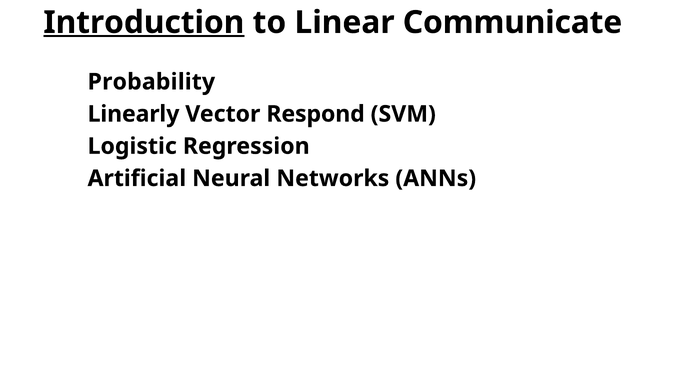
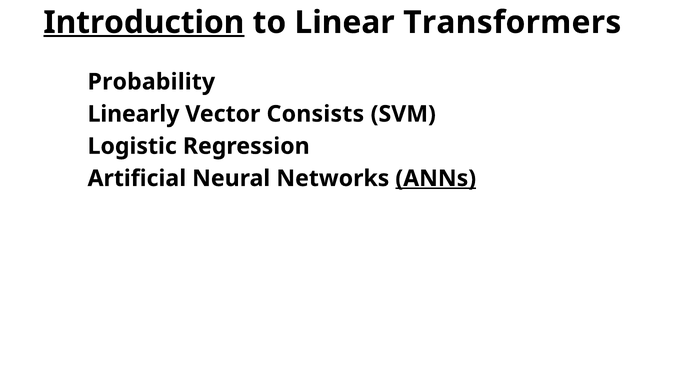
Communicate: Communicate -> Transformers (512, 22)
Respond: Respond -> Consists (315, 114)
ANNs underline: none -> present (436, 178)
